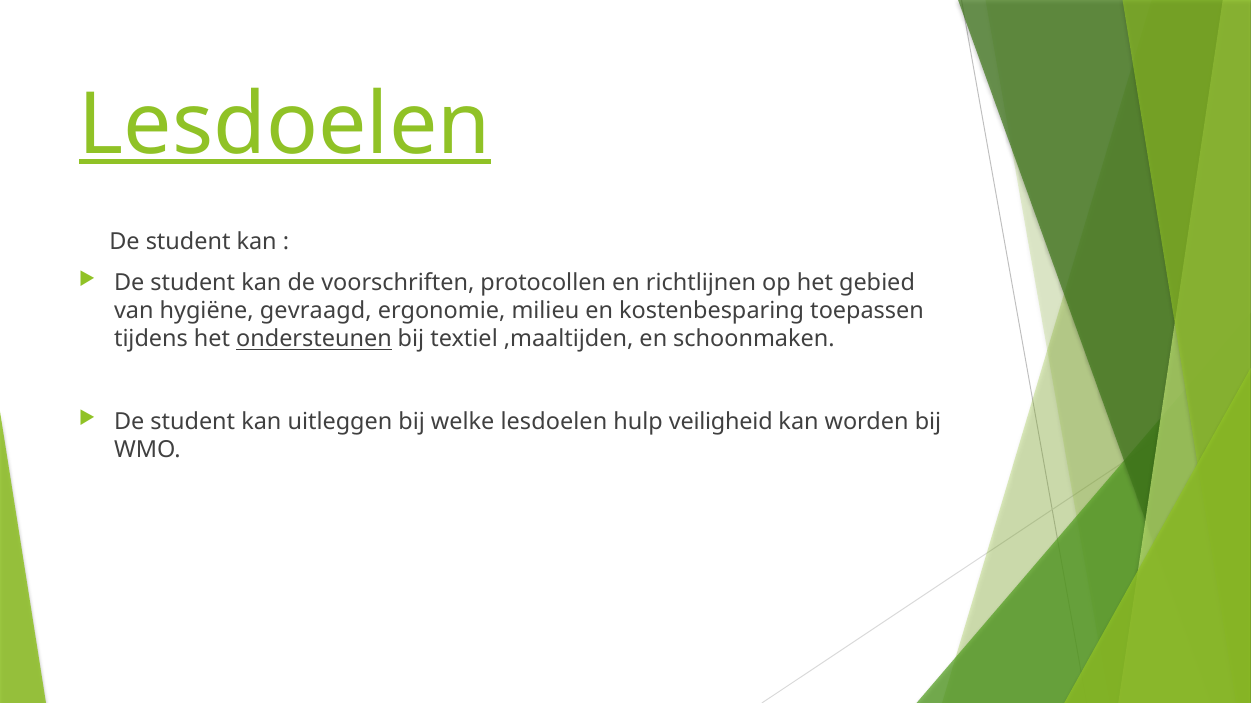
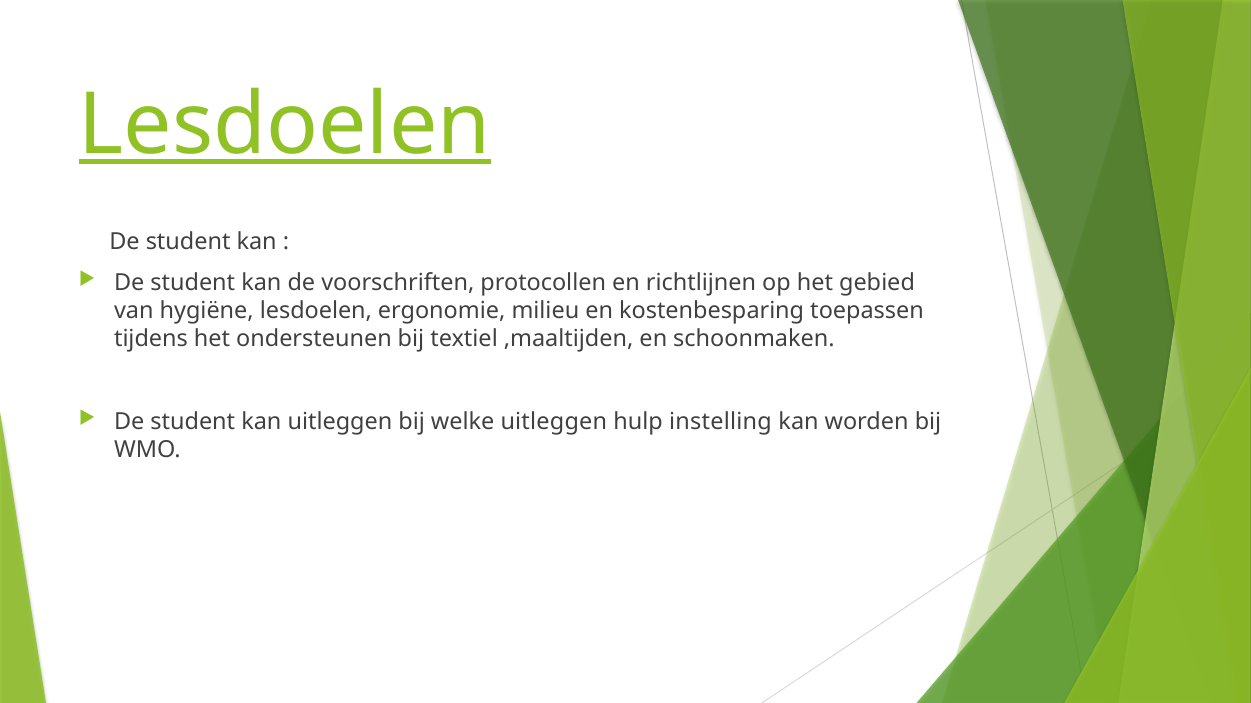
hygiëne gevraagd: gevraagd -> lesdoelen (316, 311)
ondersteunen underline: present -> none (314, 340)
welke lesdoelen: lesdoelen -> uitleggen (554, 422)
veiligheid: veiligheid -> instelling (721, 422)
